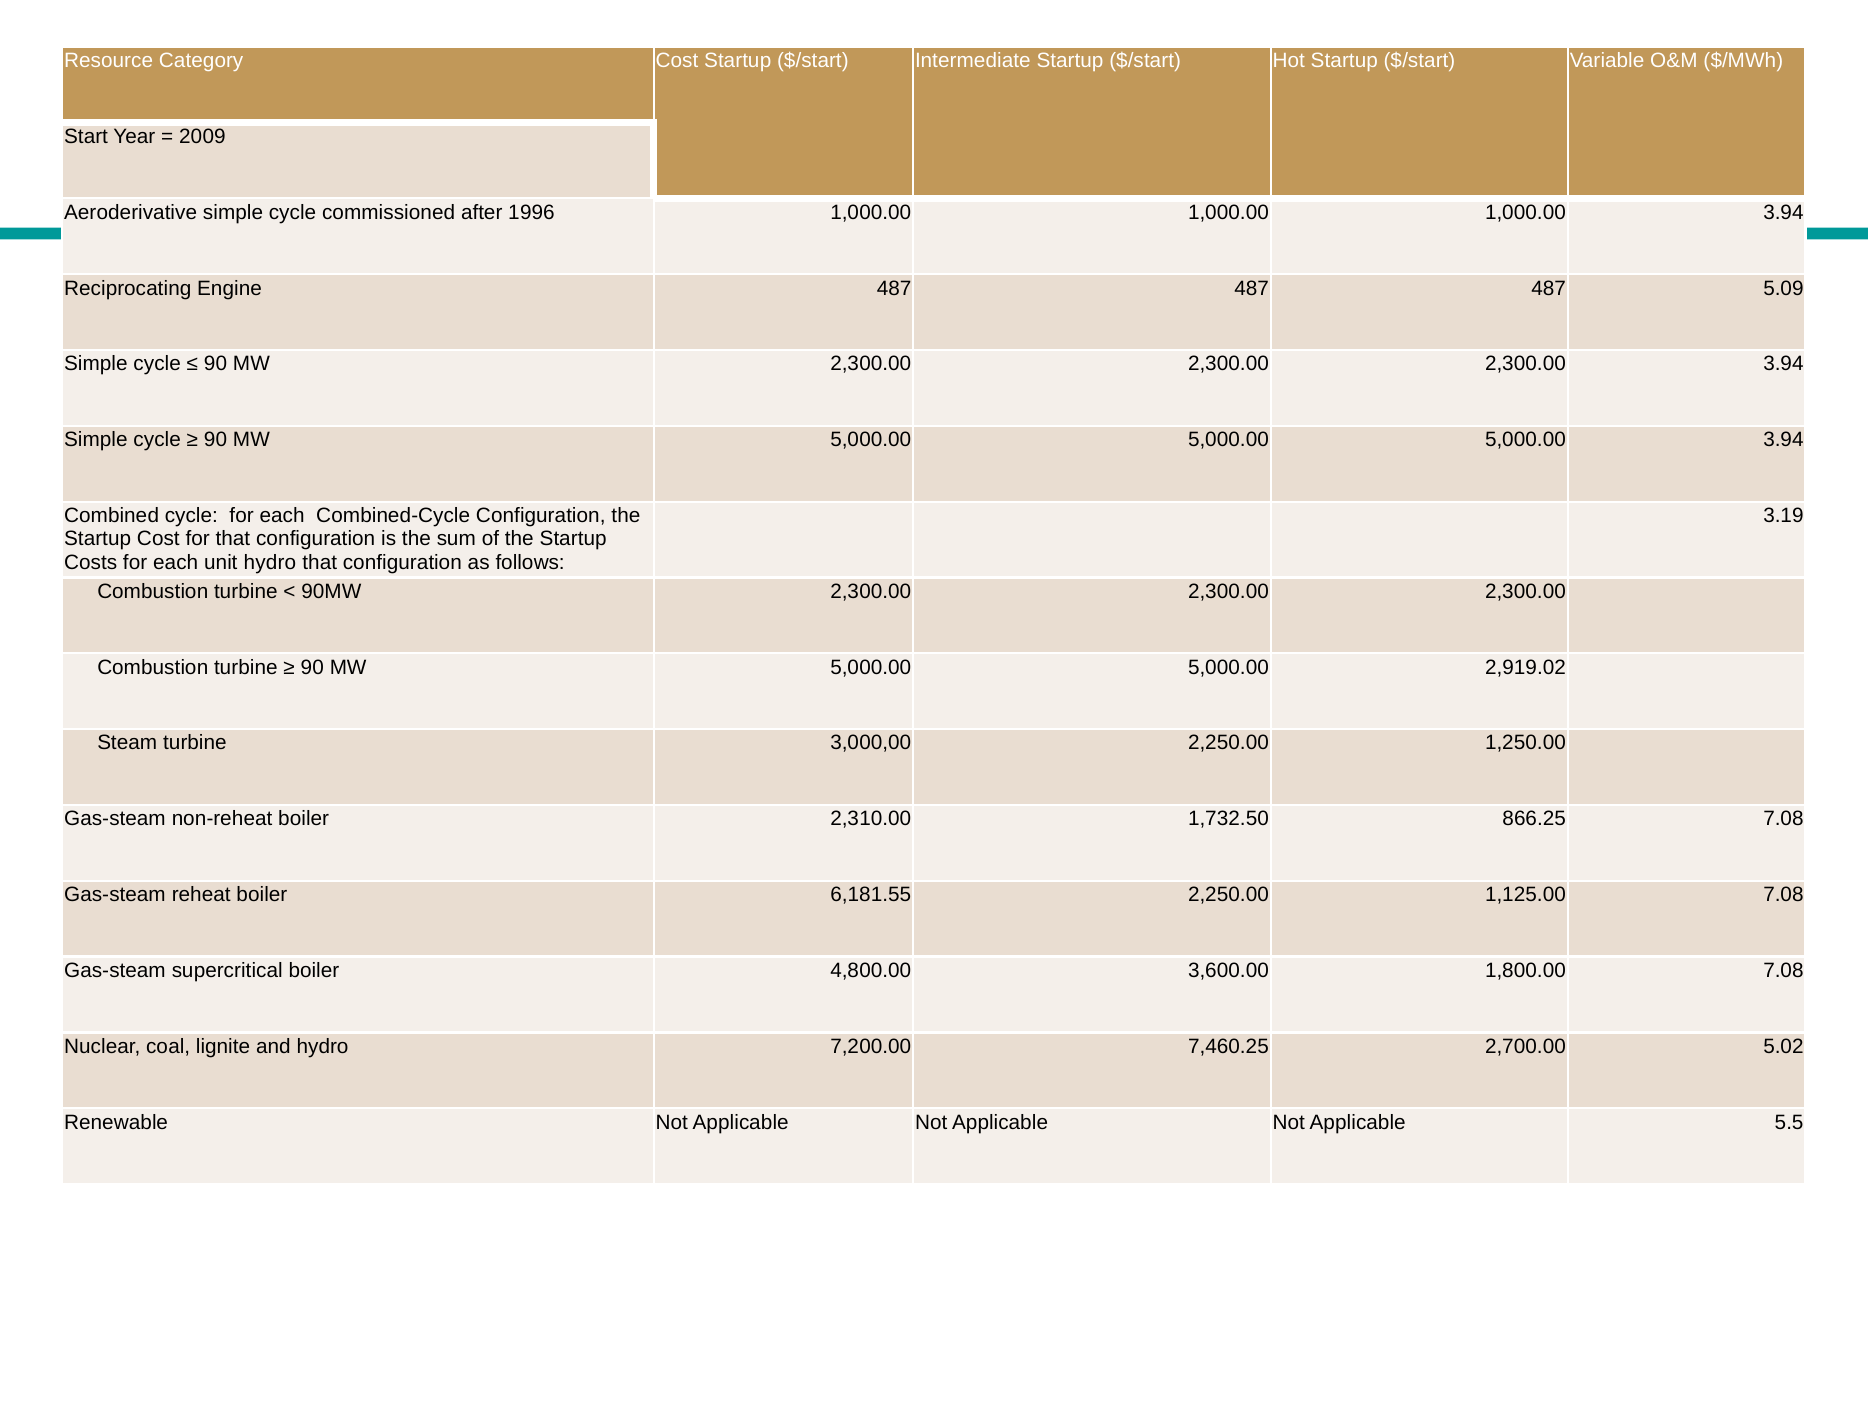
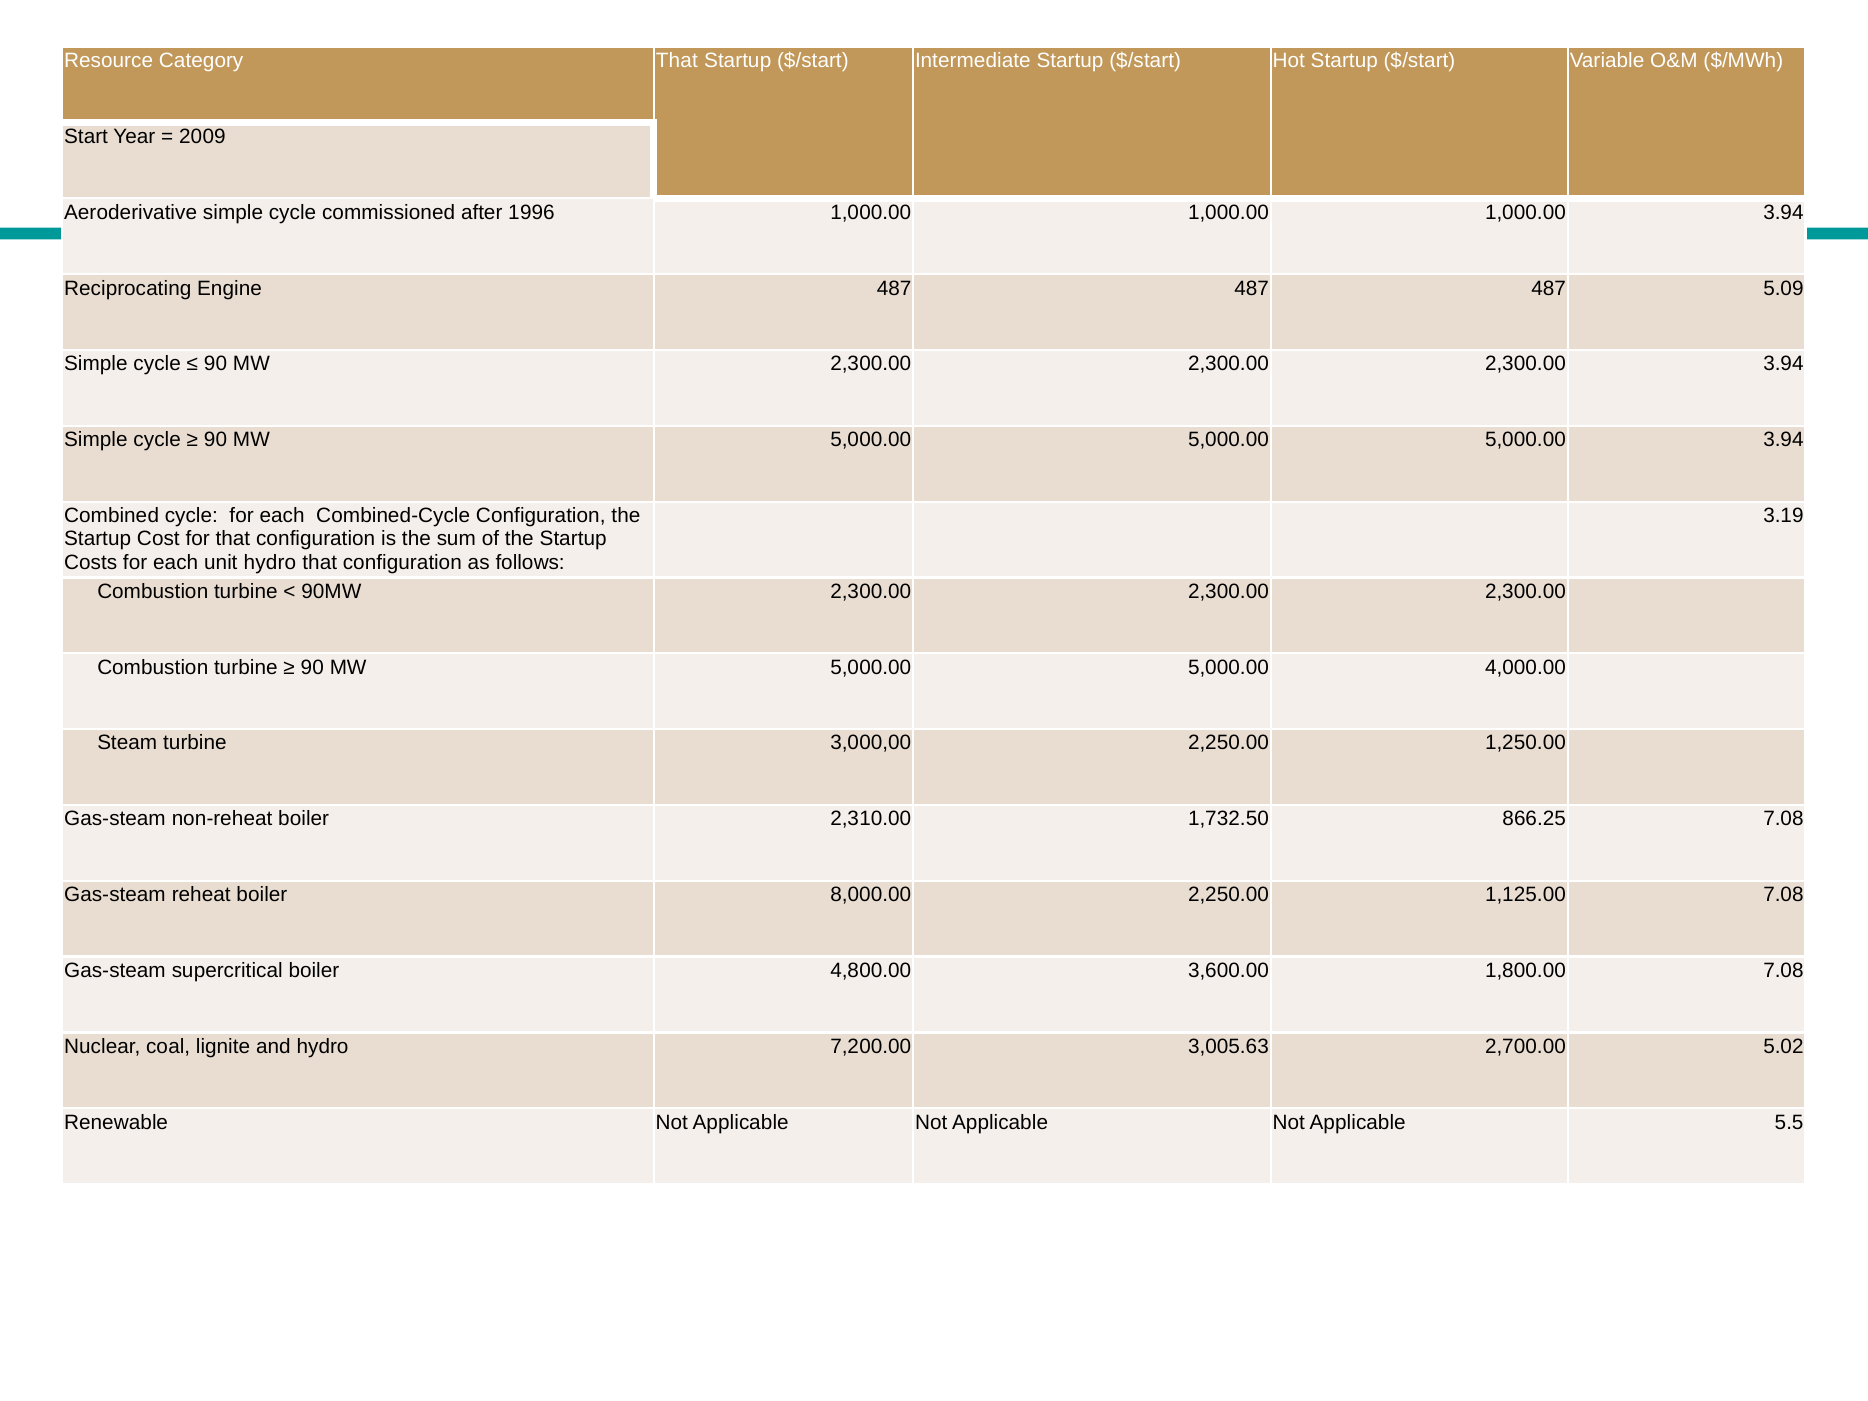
Category Cost: Cost -> That (677, 61)
2,919.02: 2,919.02 -> 4,000.00 (1525, 667)
6,181.55: 6,181.55 -> 8,000.00 (871, 895)
7,460.25: 7,460.25 -> 3,005.63 (1228, 1046)
